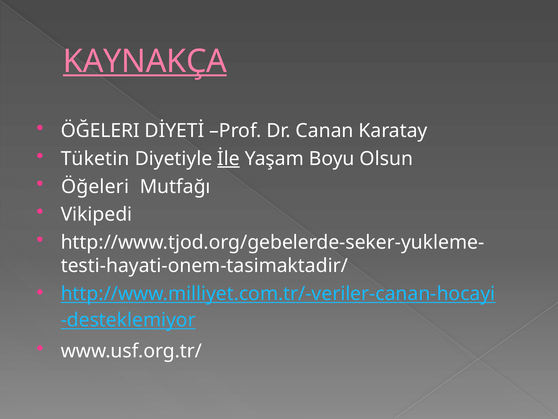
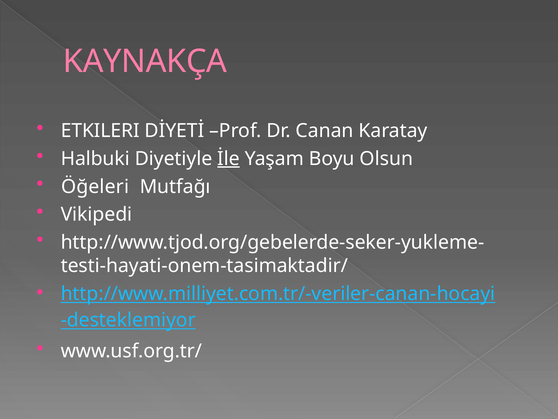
KAYNAKÇA underline: present -> none (145, 61)
ÖĞELERI: ÖĞELERI -> ETKILERI (100, 131)
Tüketin: Tüketin -> Halbuki (95, 159)
